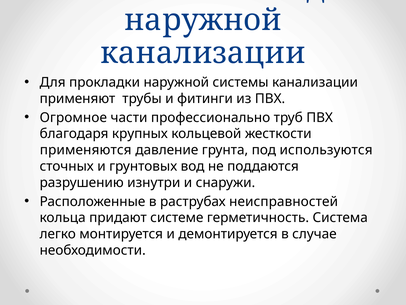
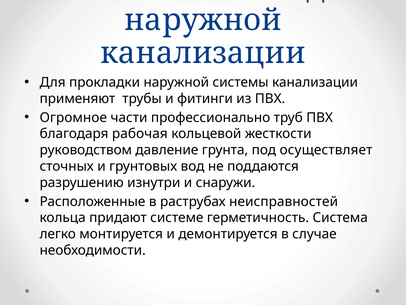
крупных: крупных -> рабочая (140, 134)
применяются: применяются -> руководством (86, 150)
используются: используются -> осуществляет (326, 150)
